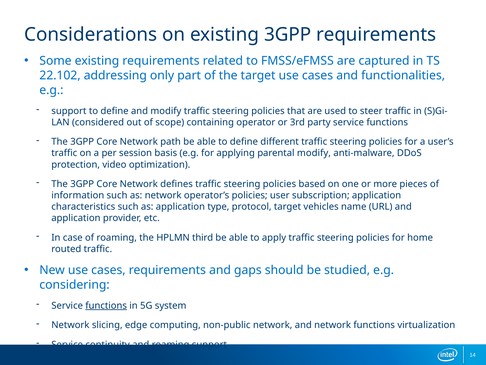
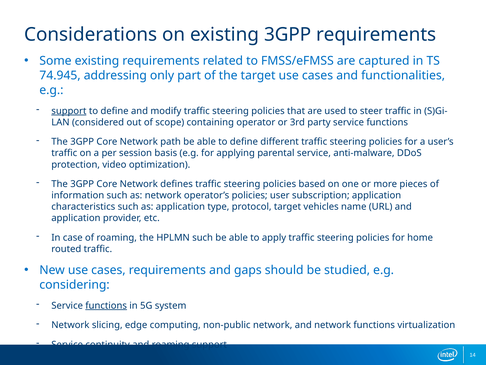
22.102: 22.102 -> 74.945 (60, 75)
support underline: none -> present (69, 111)
parental modify: modify -> service (314, 153)
HPLMN third: third -> such (203, 237)
